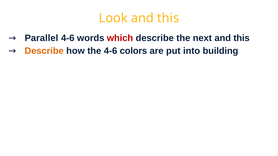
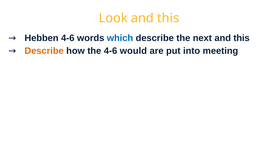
Parallel: Parallel -> Hebben (42, 38)
which colour: red -> blue (120, 38)
colors: colors -> would (133, 51)
building: building -> meeting (220, 51)
